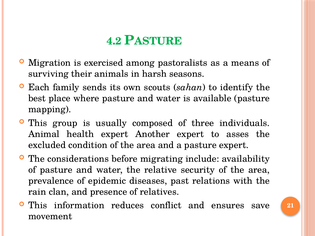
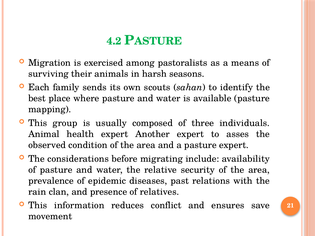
excluded: excluded -> observed (47, 145)
